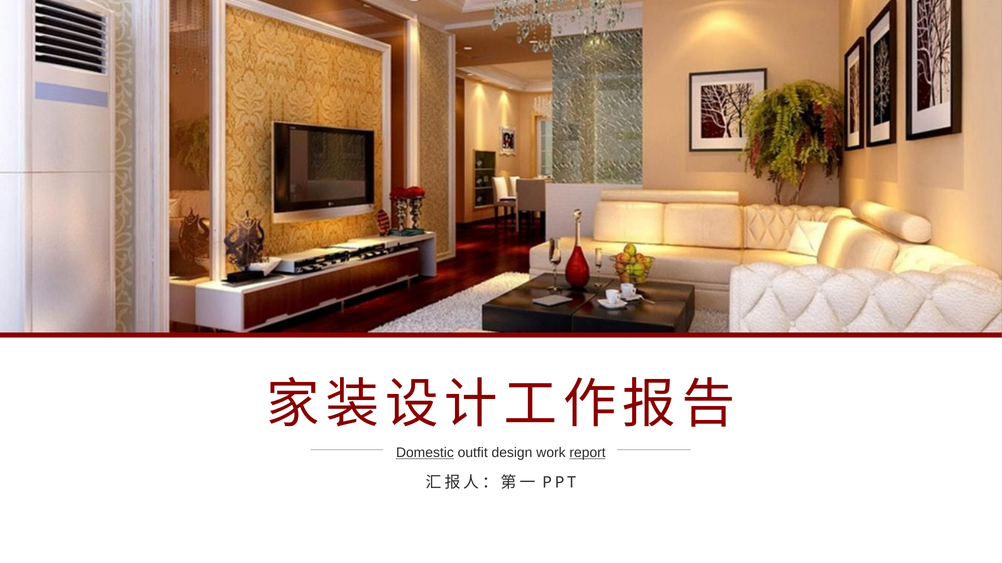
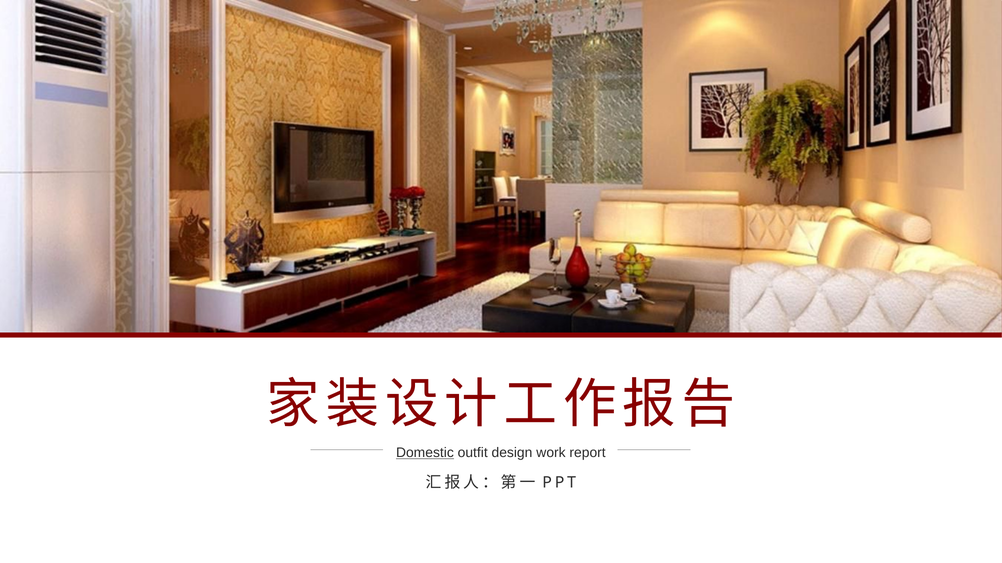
report underline: present -> none (588, 453)
